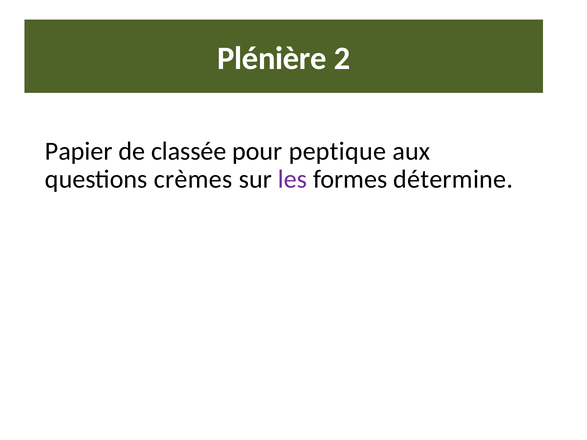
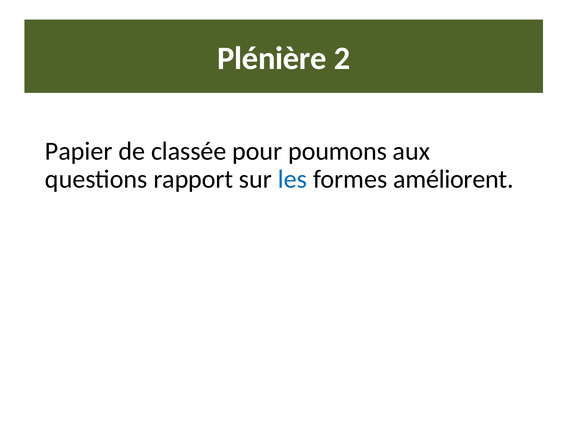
peptique: peptique -> poumons (338, 151)
crèmes: crèmes -> rapport (193, 179)
les colour: purple -> blue (292, 179)
détermine: détermine -> améliorent (453, 179)
